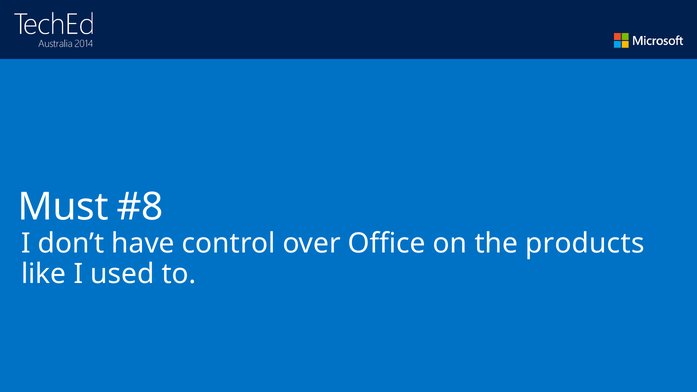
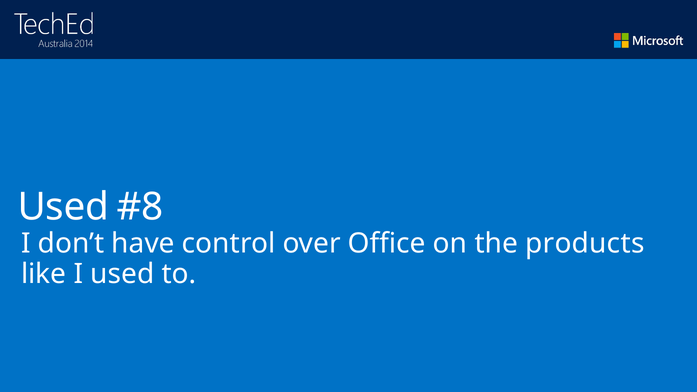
Must: Must -> Used (63, 207)
